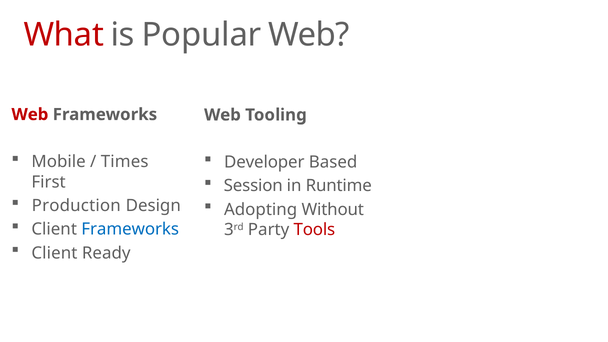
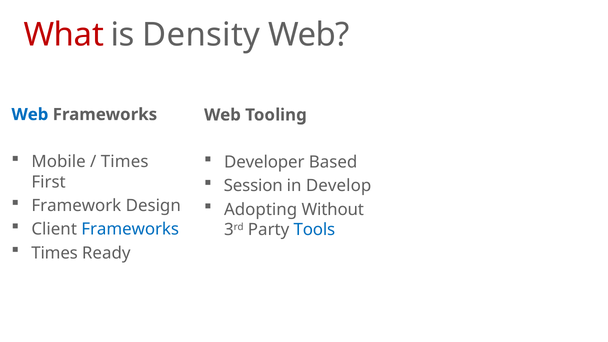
Popular: Popular -> Density (201, 35)
Web colour: red -> blue (30, 115)
Runtime: Runtime -> Develop (339, 186)
Production: Production -> Framework (76, 206)
Tools colour: red -> blue (314, 230)
Client: Client -> Times (55, 253)
